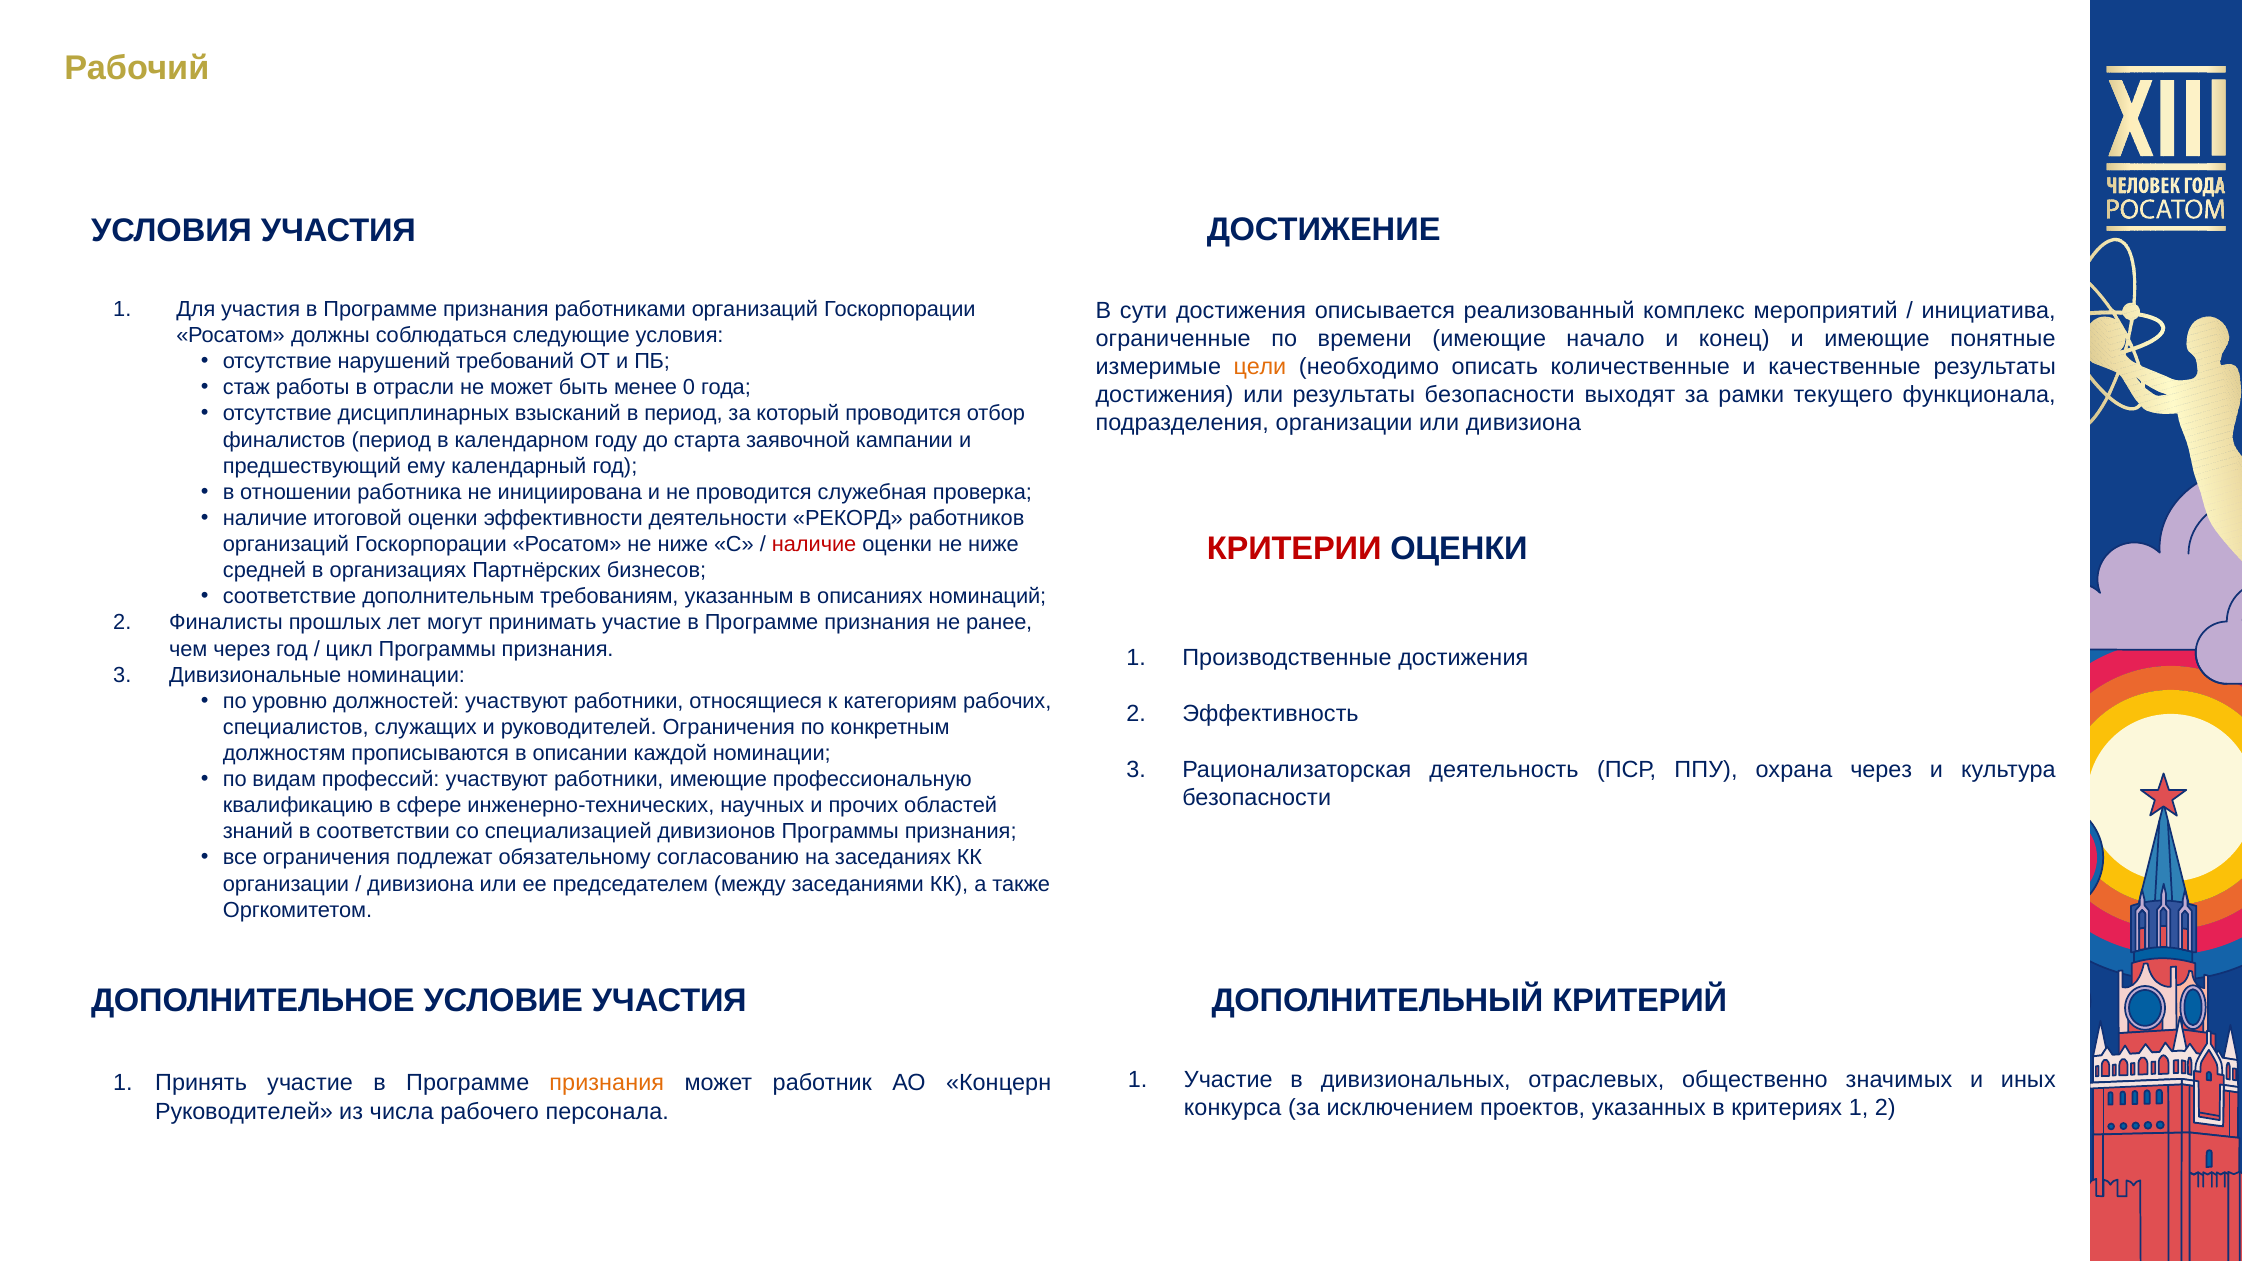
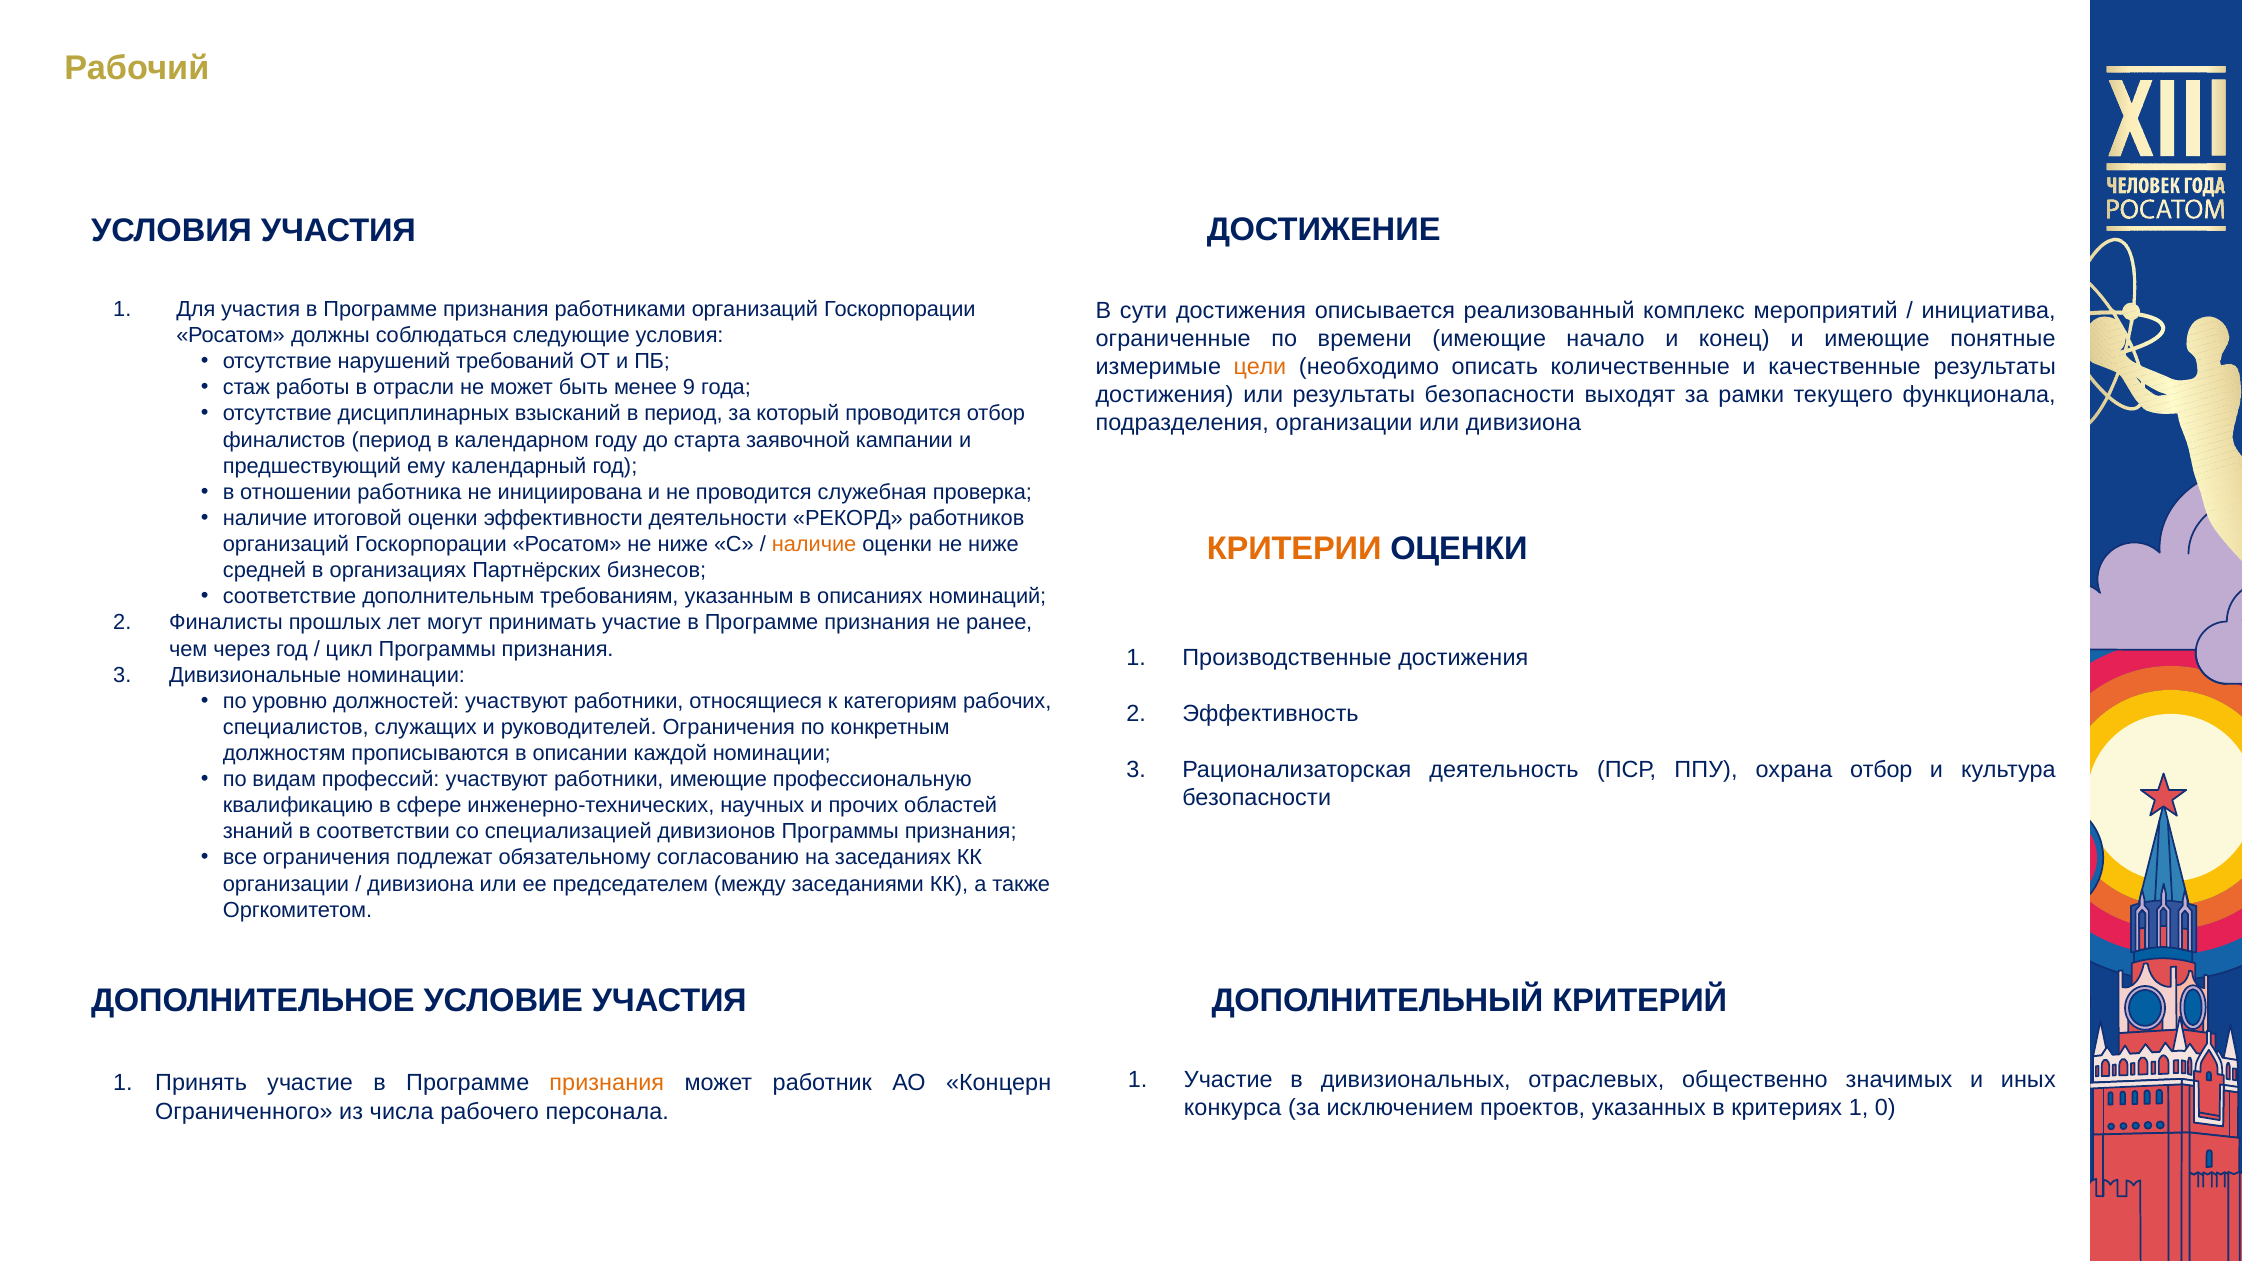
0: 0 -> 9 (689, 388)
КРИТЕРИИ colour: red -> orange (1294, 549)
наличие colour: red -> orange (814, 544)
охрана через: через -> отбор (1881, 770)
1 2: 2 -> 0 (1885, 1108)
Руководителей: Руководителей -> Ограниченного (244, 1112)
